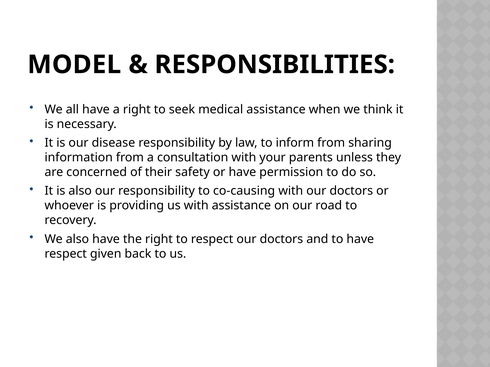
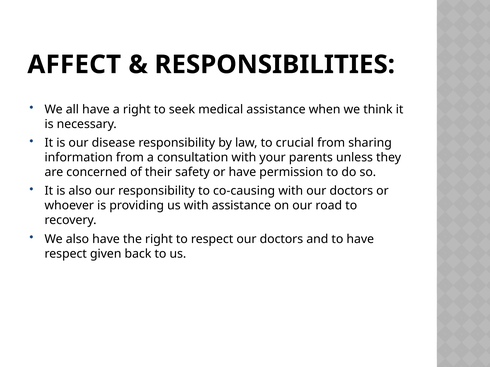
MODEL: MODEL -> AFFECT (74, 65)
inform: inform -> crucial (295, 143)
